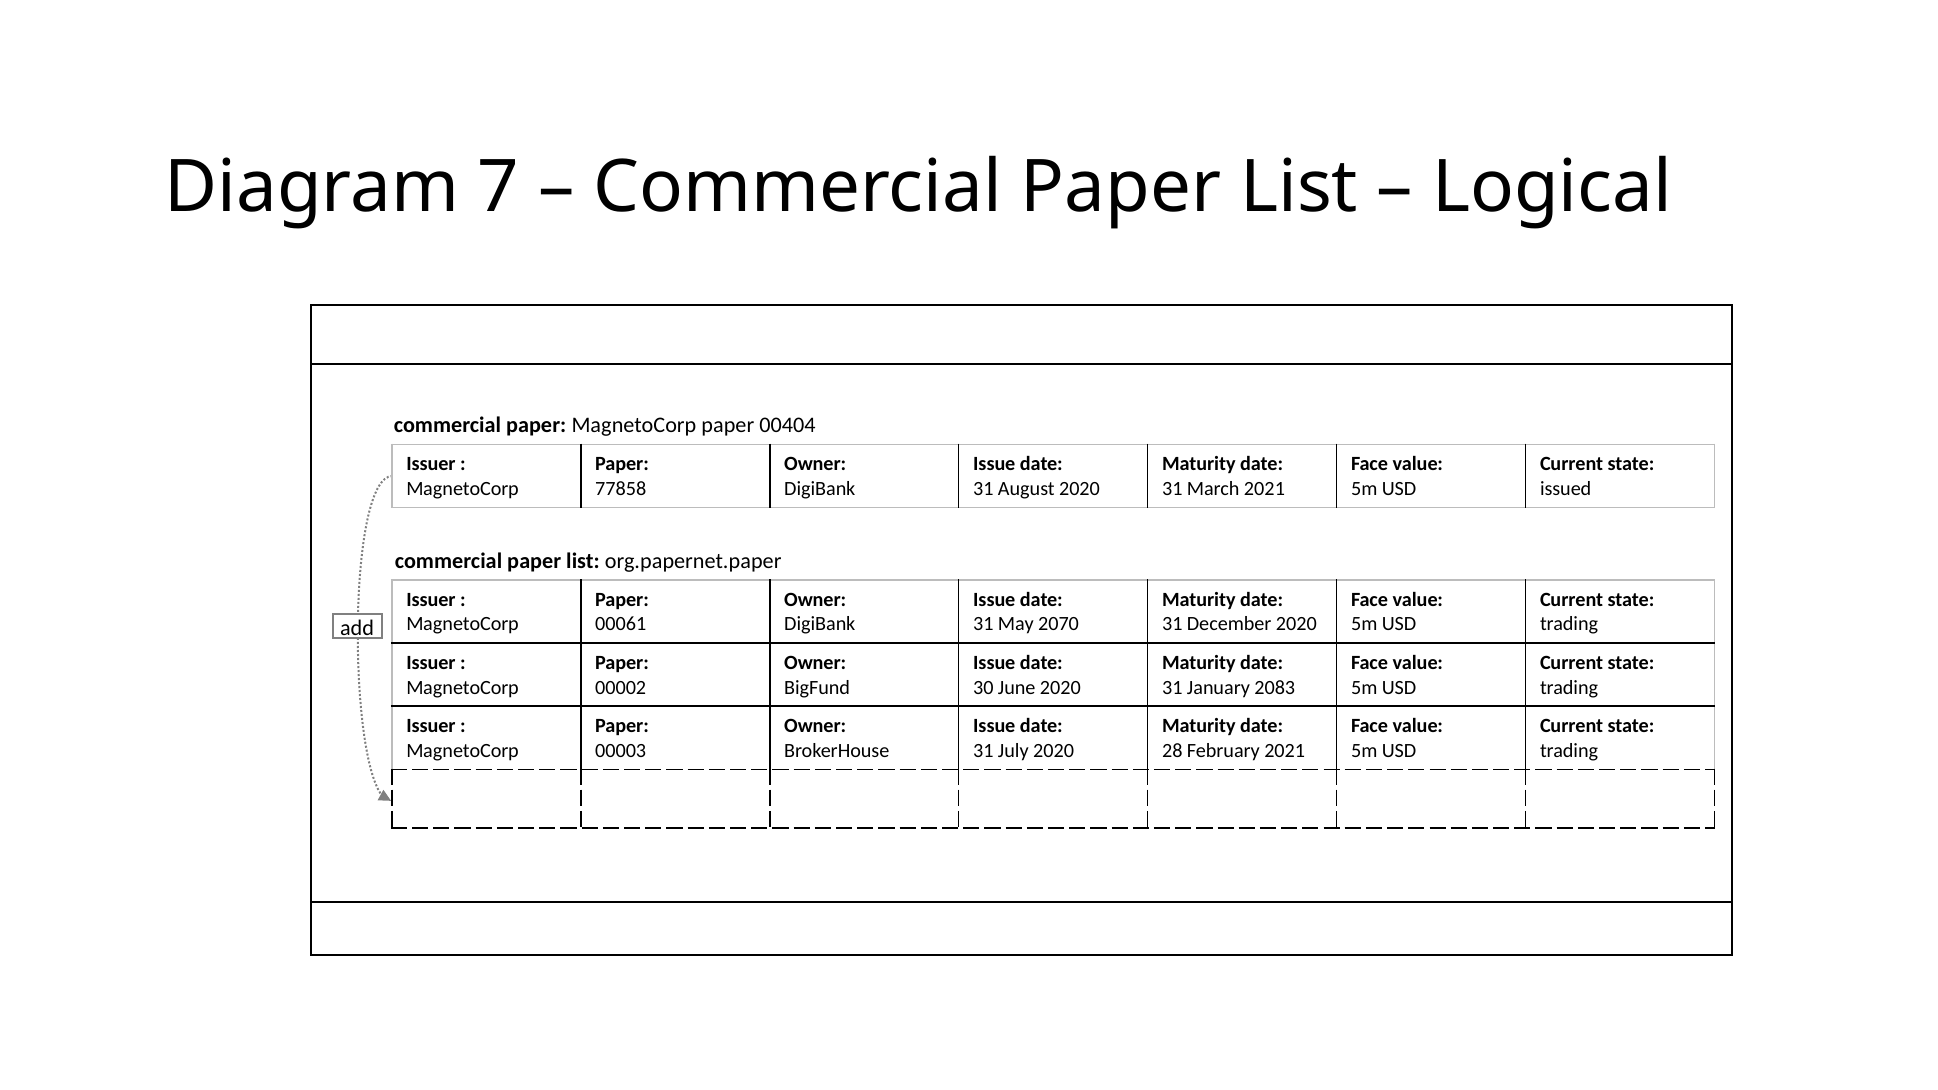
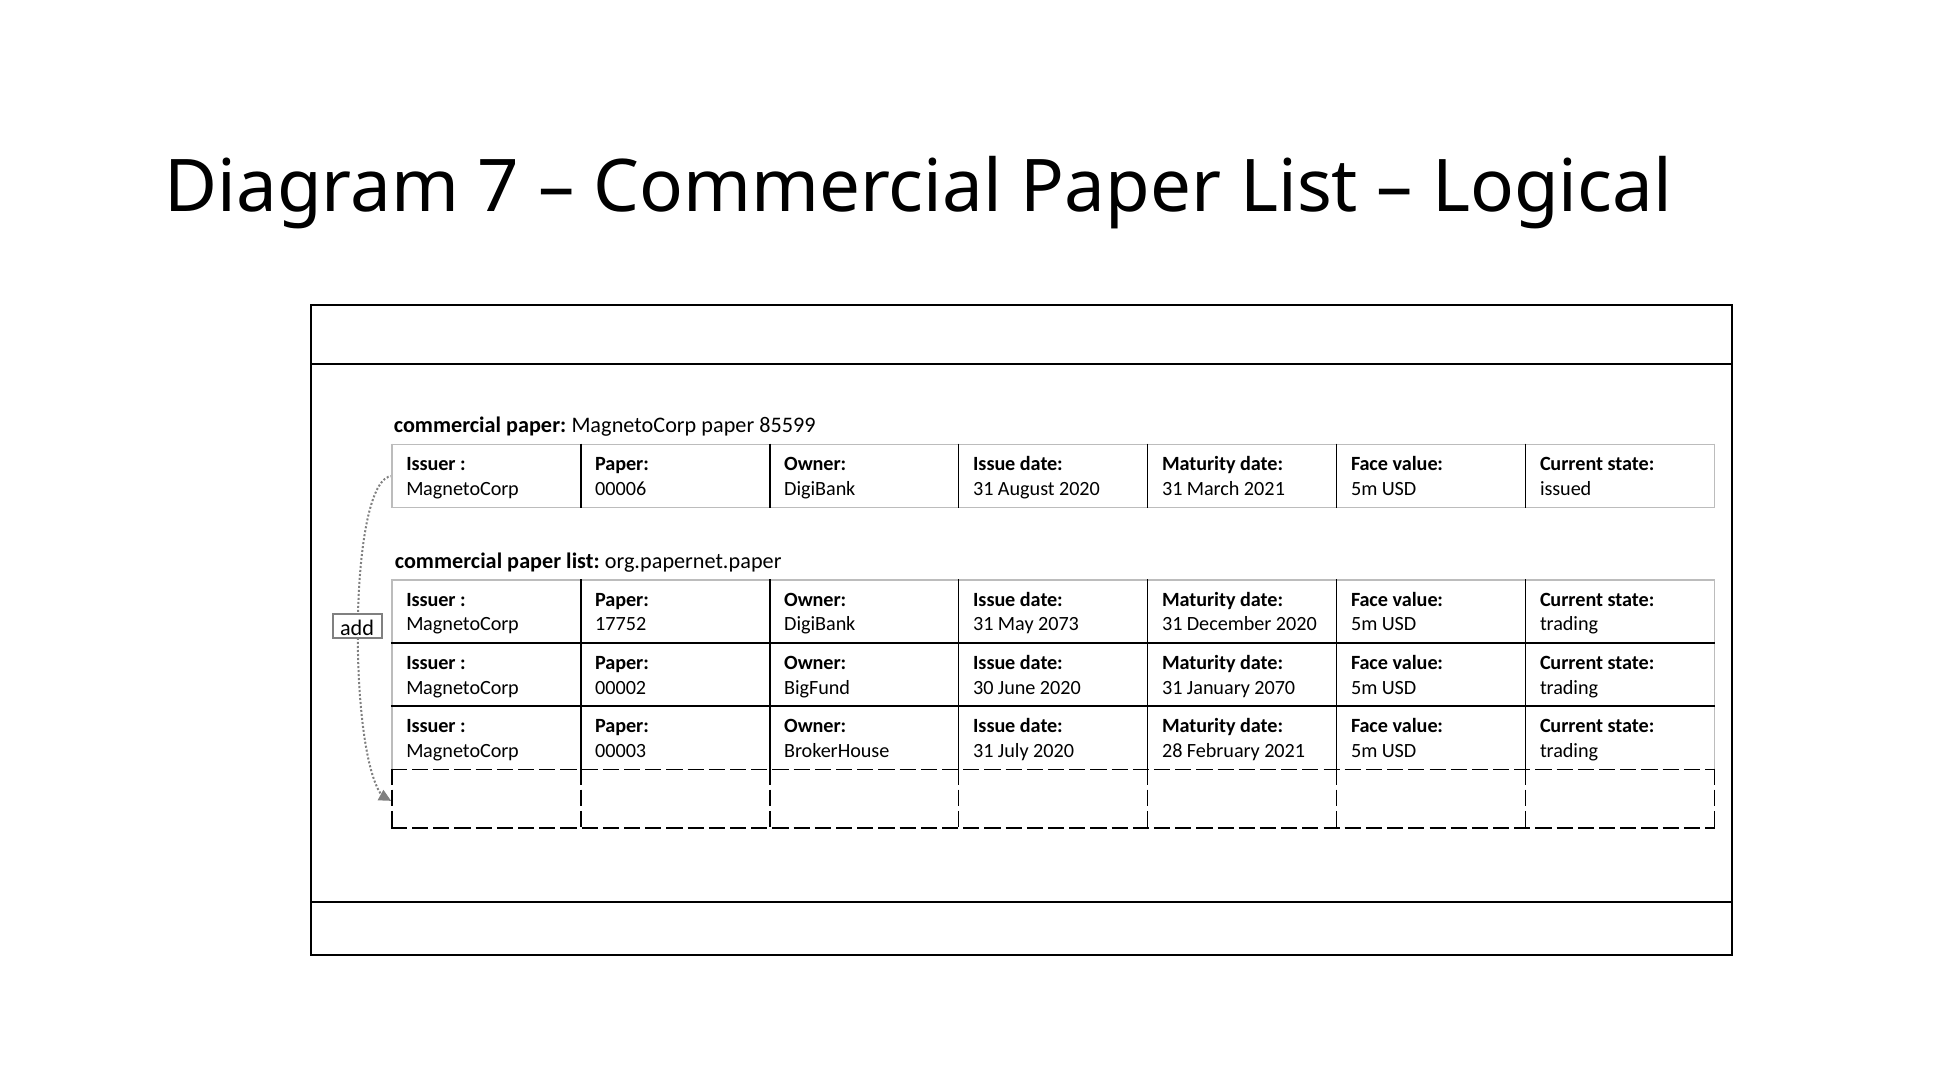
00404: 00404 -> 85599 (788, 425)
77858: 77858 -> 00006 (621, 489)
00061: 00061 -> 17752 (621, 624)
2070: 2070 -> 2073 (1059, 624)
2083: 2083 -> 2070 (1275, 687)
